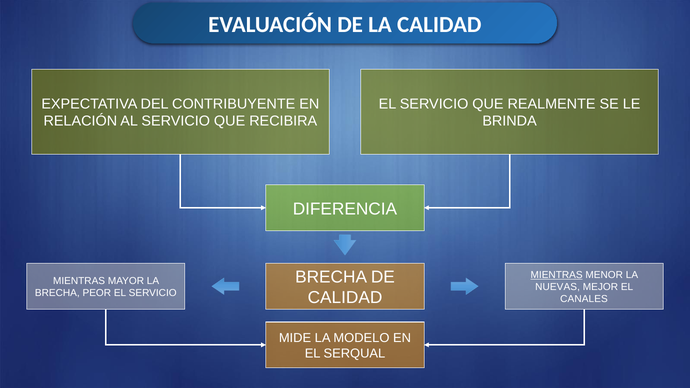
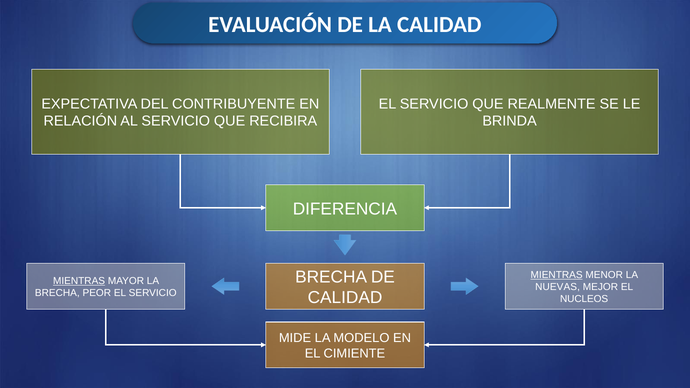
MIENTRAS underline: none -> present (79, 281)
CANALES: CANALES -> NUCLEOS (584, 299)
SERQUAL: SERQUAL -> CIMIENTE (354, 354)
